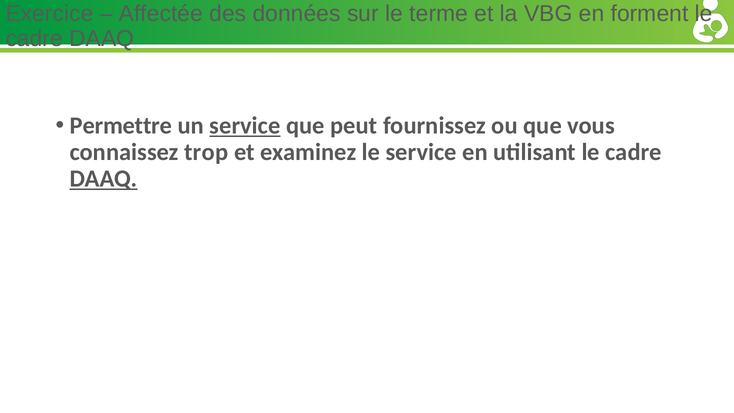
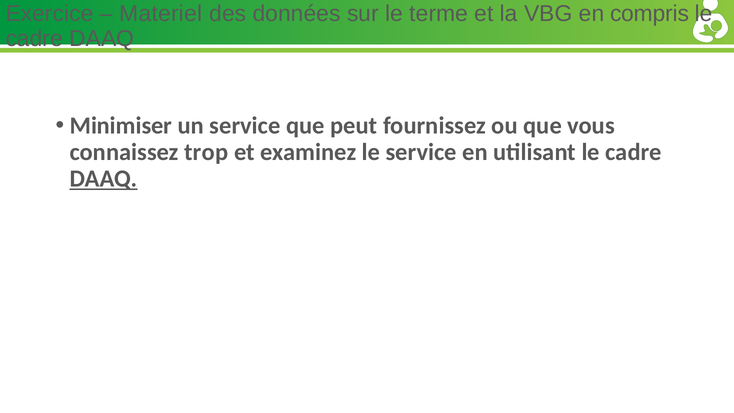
Affectée: Affectée -> Materiel (161, 14)
forment: forment -> compris (650, 14)
Permettre: Permettre -> Minimiser (121, 126)
service underline: present -> none (245, 126)
